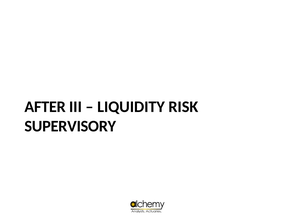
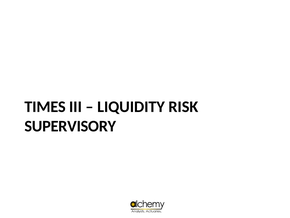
AFTER: AFTER -> TIMES (45, 106)
